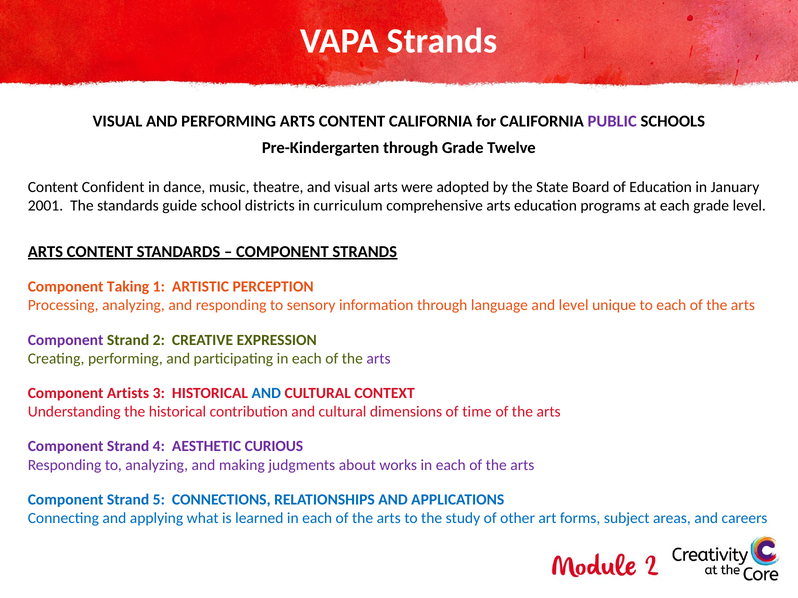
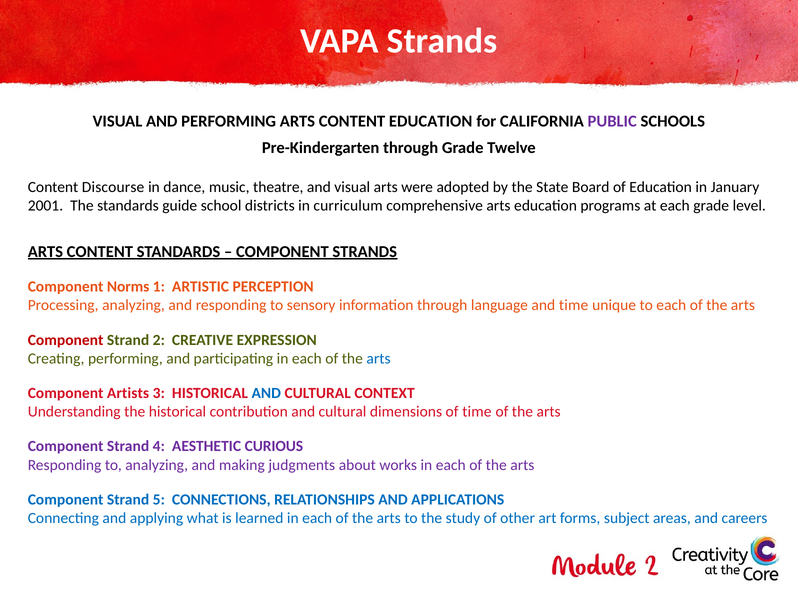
CONTENT CALIFORNIA: CALIFORNIA -> EDUCATION (431, 121)
Confident: Confident -> Discourse (113, 187)
Taking: Taking -> Norms (128, 287)
and level: level -> time (574, 306)
Component colour: purple -> red (66, 340)
arts colour: purple -> blue (379, 359)
